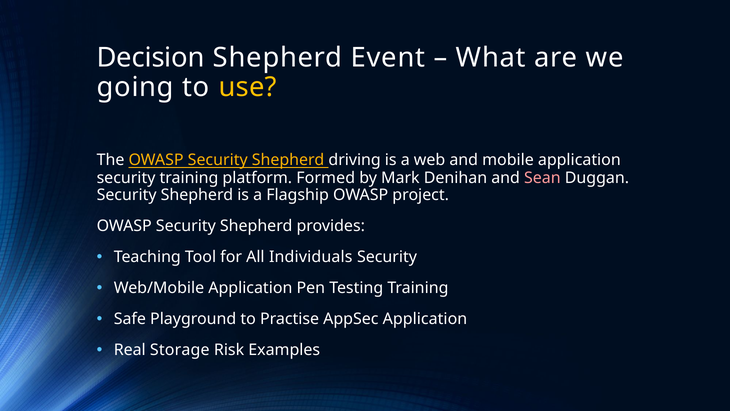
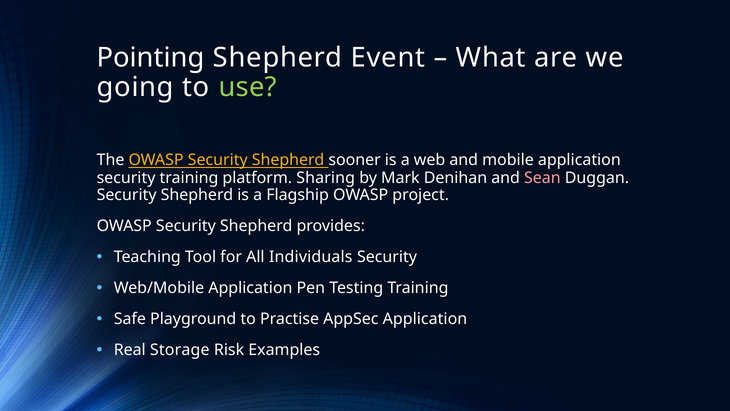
Decision: Decision -> Pointing (151, 58)
use colour: yellow -> light green (248, 87)
driving: driving -> sooner (355, 160)
Formed: Formed -> Sharing (326, 178)
